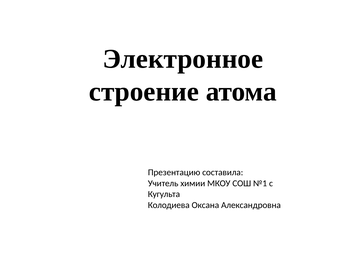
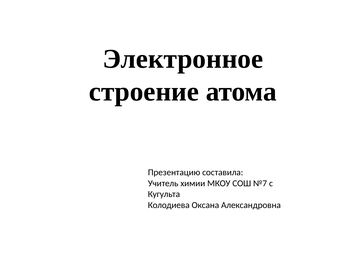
№1: №1 -> №7 (260, 183)
